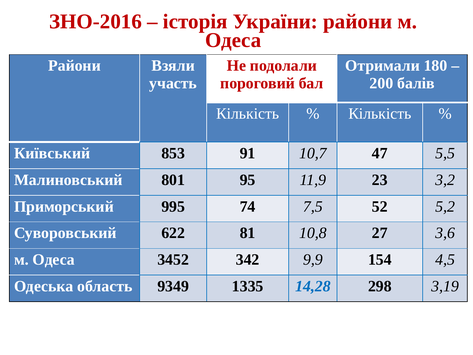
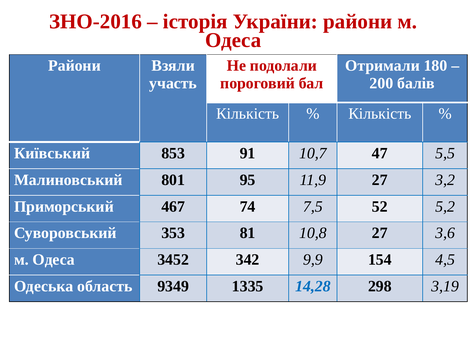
11,9 23: 23 -> 27 (380, 180)
995: 995 -> 467 (173, 206)
622: 622 -> 353 (173, 233)
